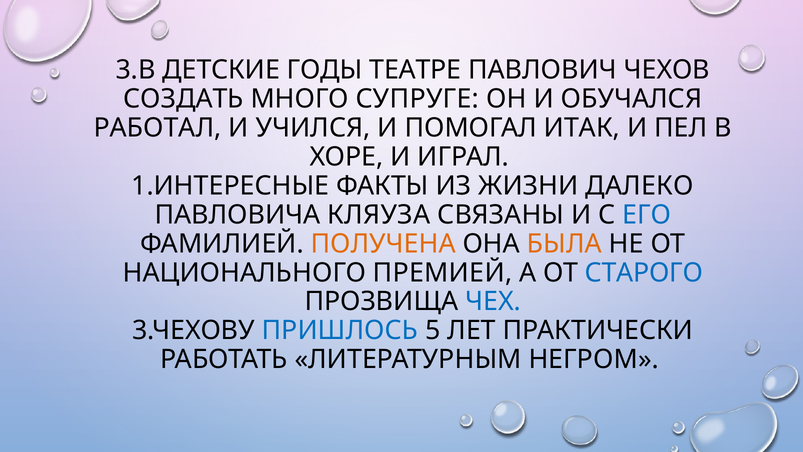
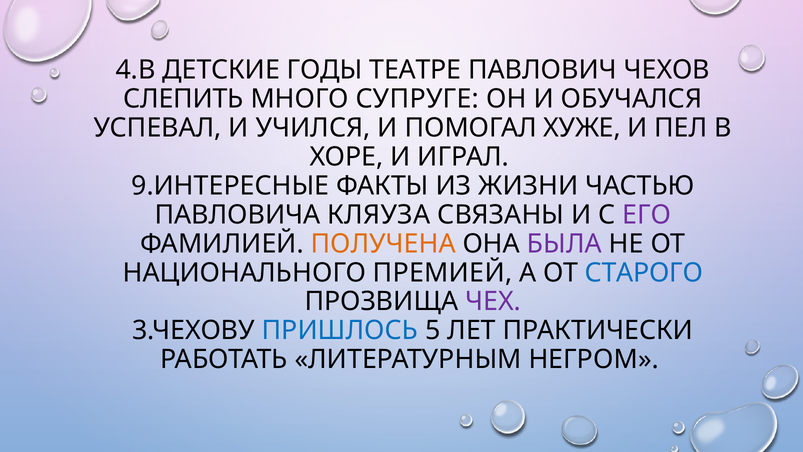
3.В: 3.В -> 4.В (135, 70)
СОЗДАТЬ: СОЗДАТЬ -> СЛЕПИТЬ (184, 99)
РАБОТАЛ: РАБОТАЛ -> УСПЕВАЛ (157, 128)
ИТАК: ИТАК -> ХУЖЕ (582, 128)
1.ИНТЕРЕСНЫЕ: 1.ИНТЕРЕСНЫЕ -> 9.ИНТЕРЕСНЫЕ (230, 186)
ДАЛЕКО: ДАЛЕКО -> ЧАСТЬЮ (640, 186)
ЕГО colour: blue -> purple (647, 215)
БЫЛА colour: orange -> purple (564, 244)
ЧЕХ colour: blue -> purple (493, 301)
